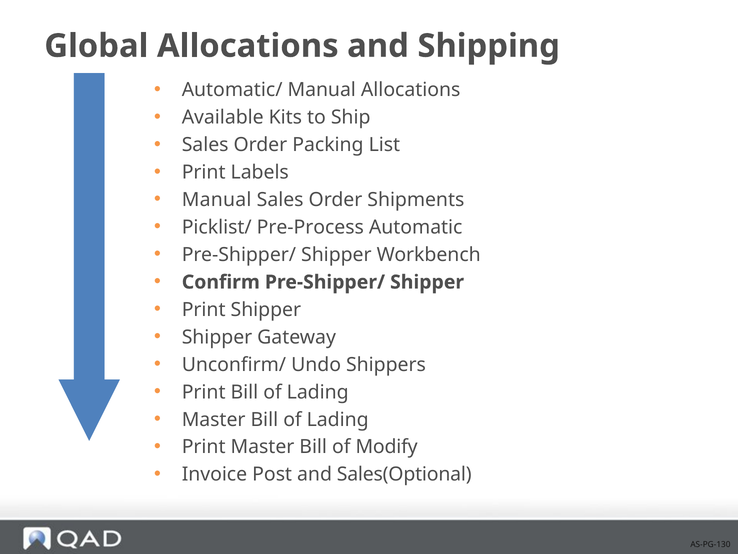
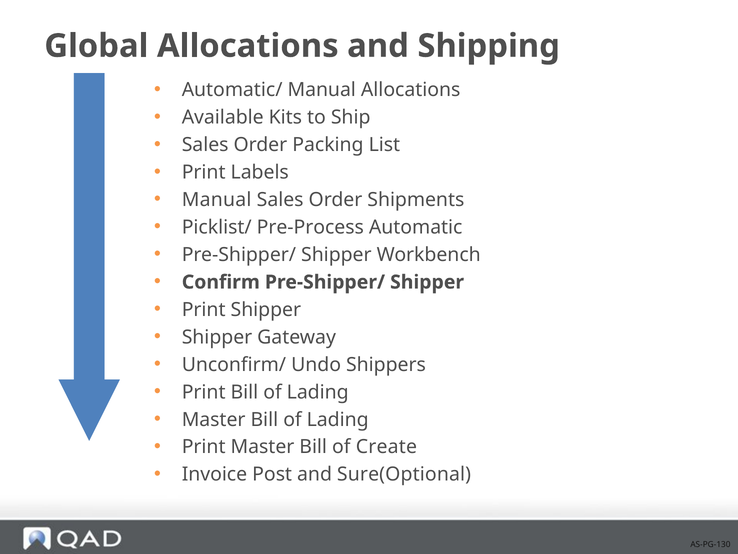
Modify: Modify -> Create (386, 447)
Sales(Optional: Sales(Optional -> Sure(Optional (404, 474)
